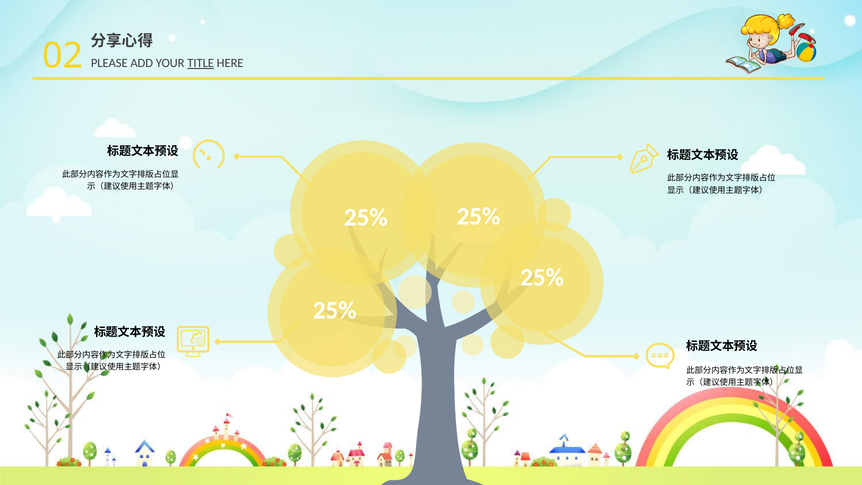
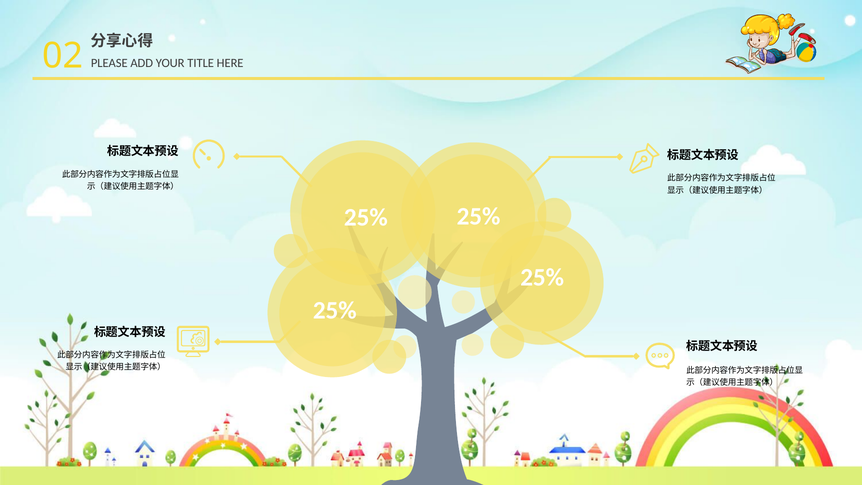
TITLE underline: present -> none (201, 63)
